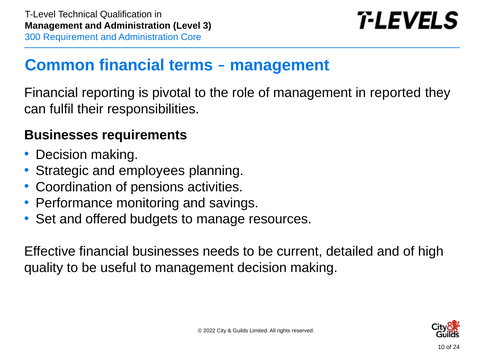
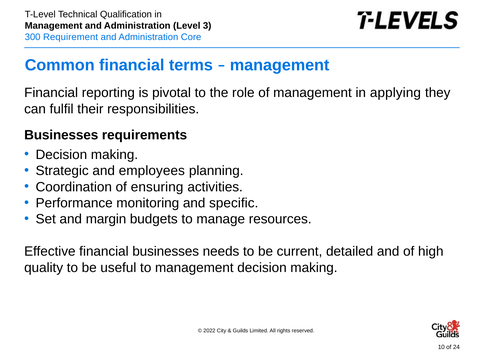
reported: reported -> applying (395, 93)
pensions: pensions -> ensuring (157, 187)
savings: savings -> specific (234, 203)
offered: offered -> margin (106, 219)
